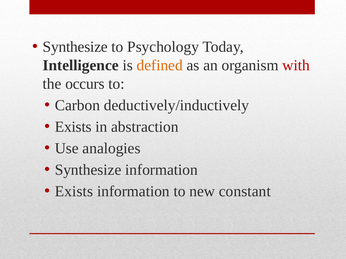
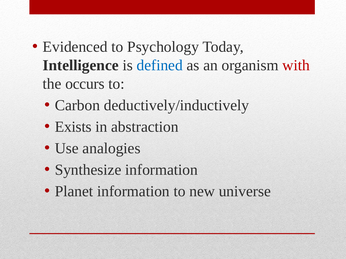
Synthesize: Synthesize -> Evidenced (75, 47)
defined colour: orange -> blue (160, 65)
Exists: Exists -> Planet (74, 192)
constant: constant -> universe (245, 192)
